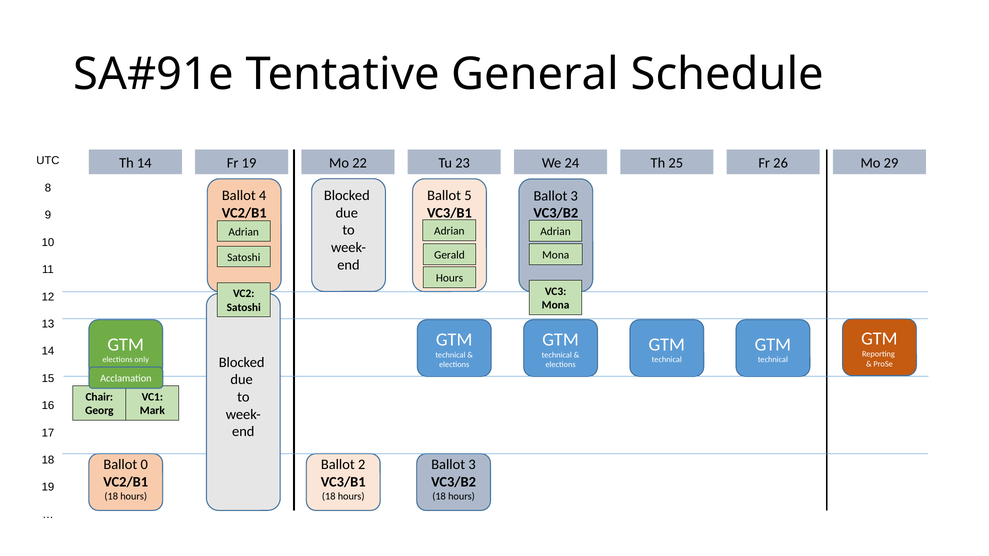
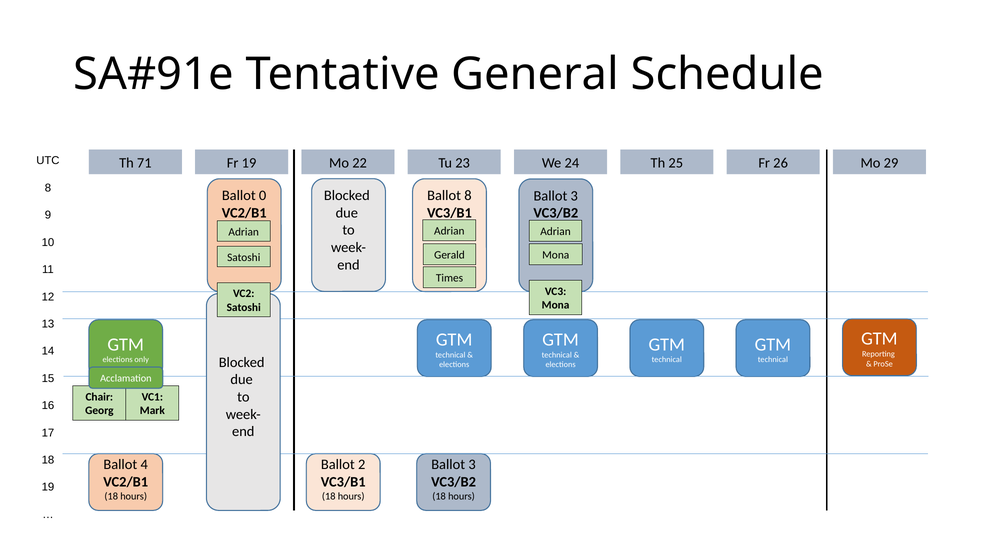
Th 14: 14 -> 71 (144, 163)
4: 4 -> 0 (263, 196)
Ballot 5: 5 -> 8 (468, 196)
Hours: Hours -> Times (450, 278)
0: 0 -> 4 (144, 465)
